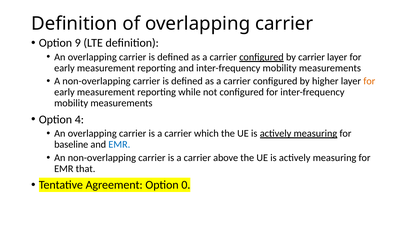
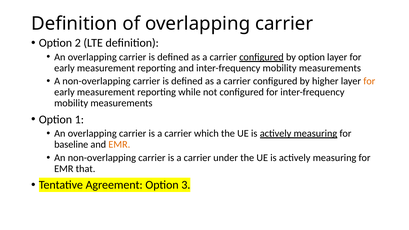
9: 9 -> 2 (78, 43)
by carrier: carrier -> option (312, 57)
4: 4 -> 1 (79, 119)
EMR colour: blue -> orange (119, 145)
above: above -> under (226, 158)
0: 0 -> 3 (186, 185)
